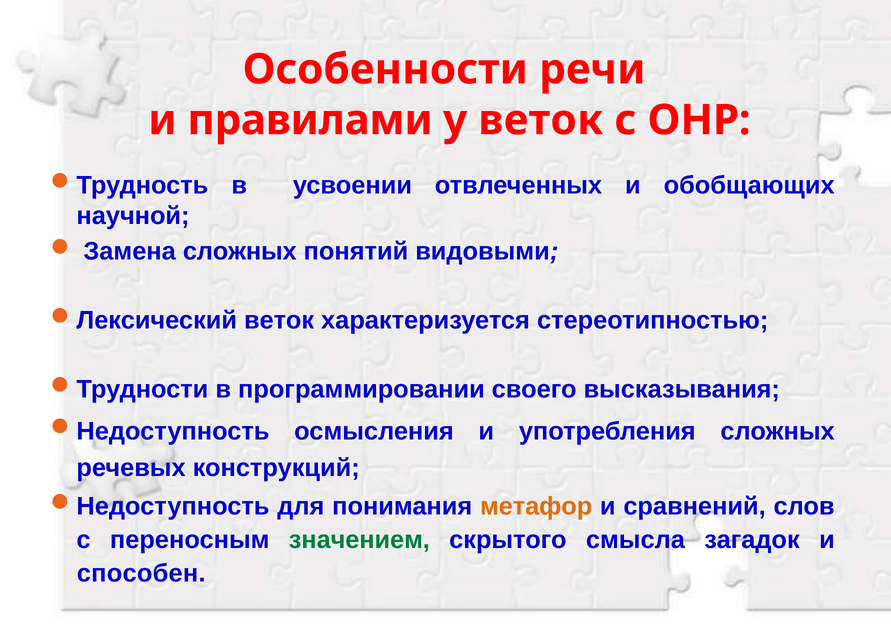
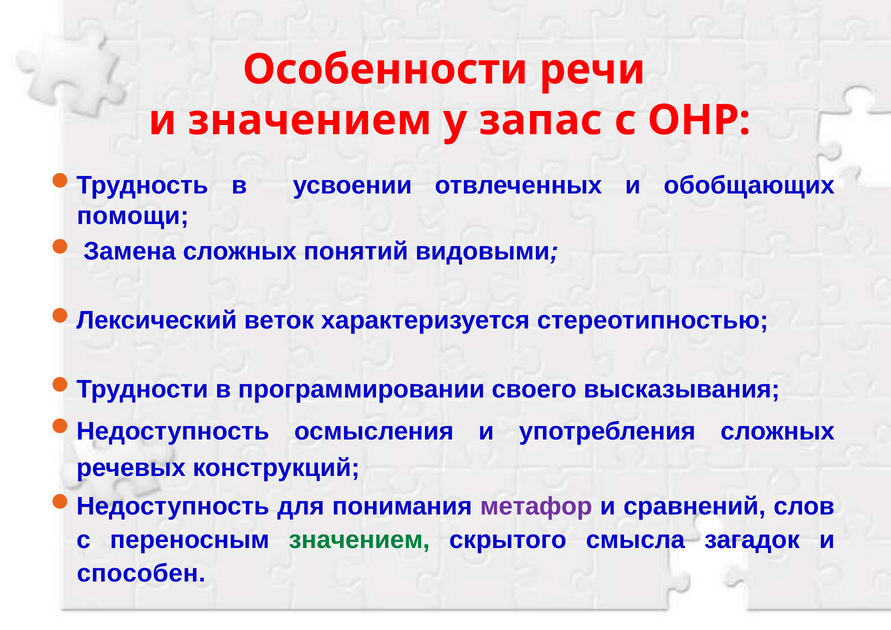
и правилами: правилами -> значением (310, 120)
у веток: веток -> запас (541, 120)
научной: научной -> помощи (133, 216)
метафор colour: orange -> purple (536, 506)
